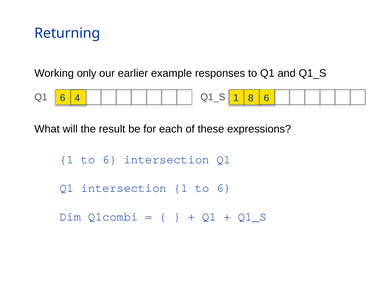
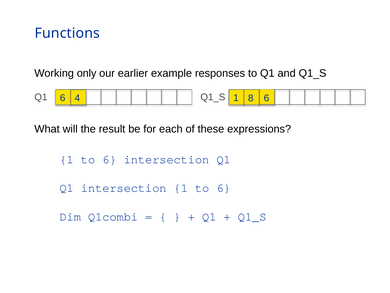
Returning: Returning -> Functions (67, 33)
